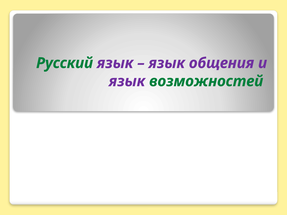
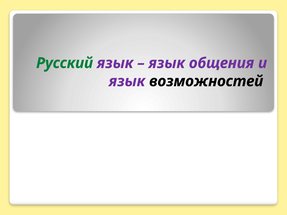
возможностей colour: green -> black (206, 81)
